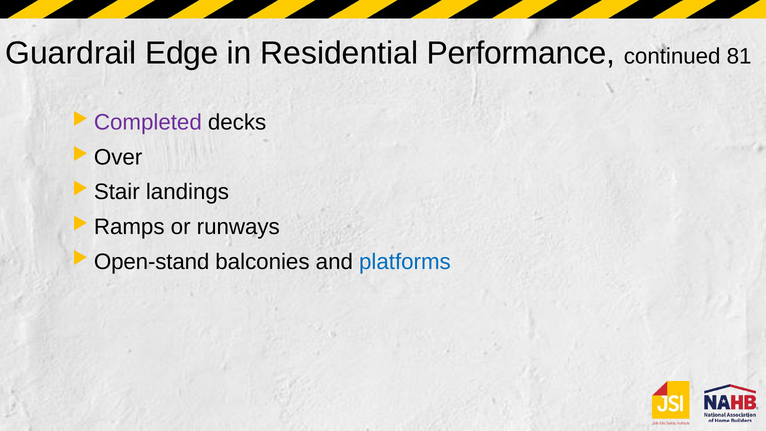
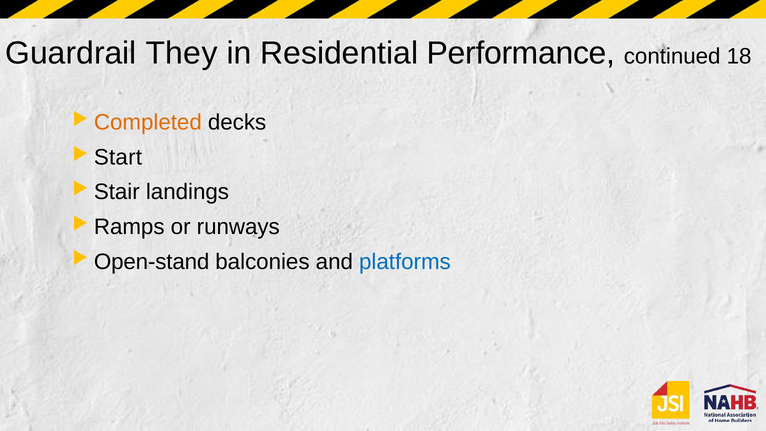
Edge: Edge -> They (182, 53)
81: 81 -> 18 (739, 56)
Completed colour: purple -> orange (148, 122)
Over: Over -> Start (118, 157)
